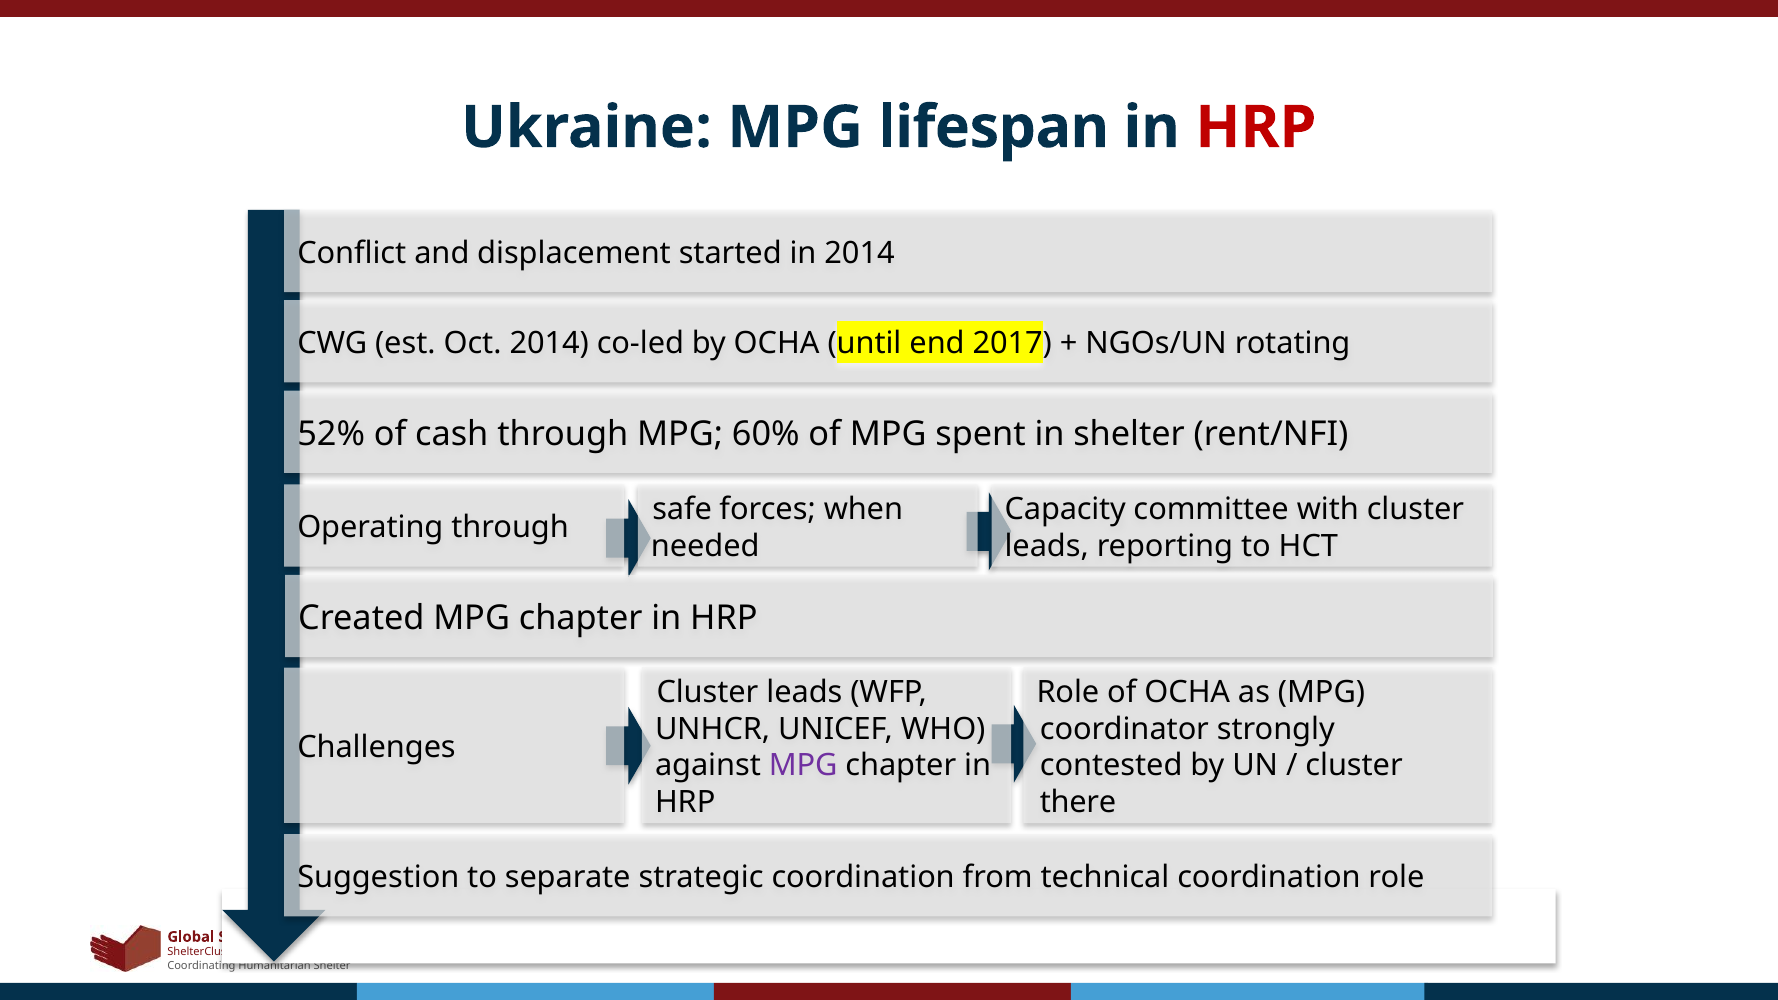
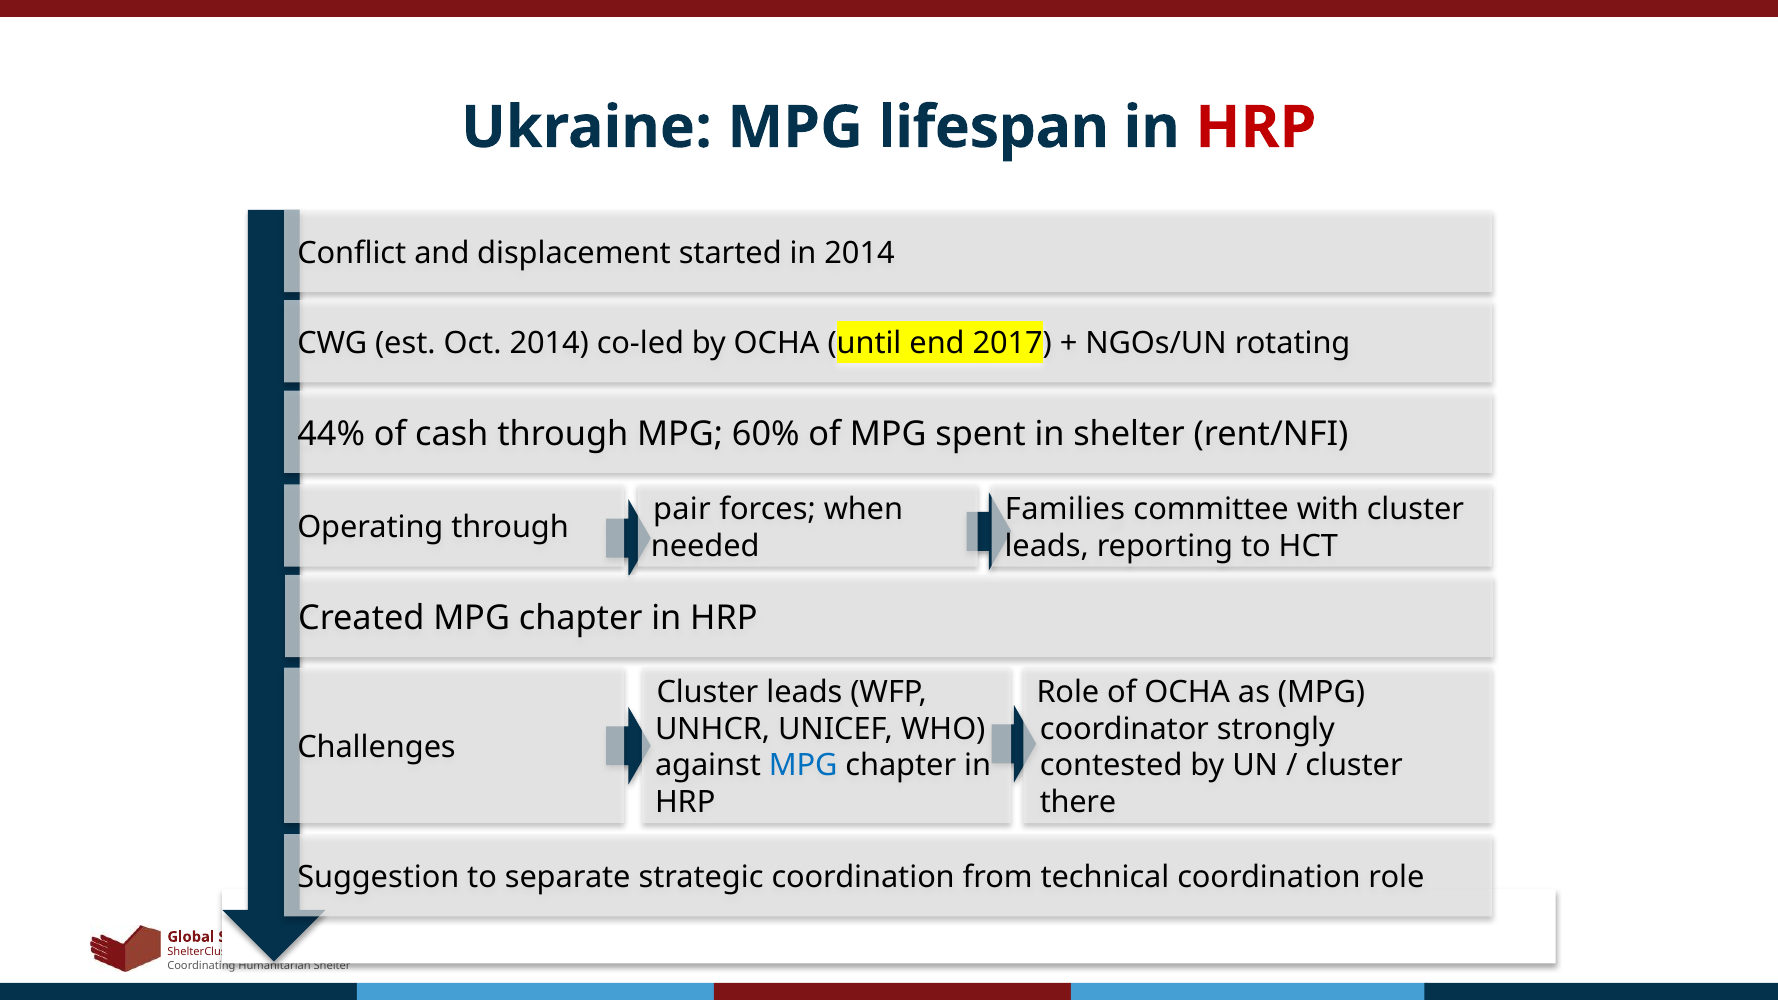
52%: 52% -> 44% (331, 434)
safe: safe -> pair (682, 509)
Capacity: Capacity -> Families (1065, 509)
MPG colour: purple -> blue (803, 766)
